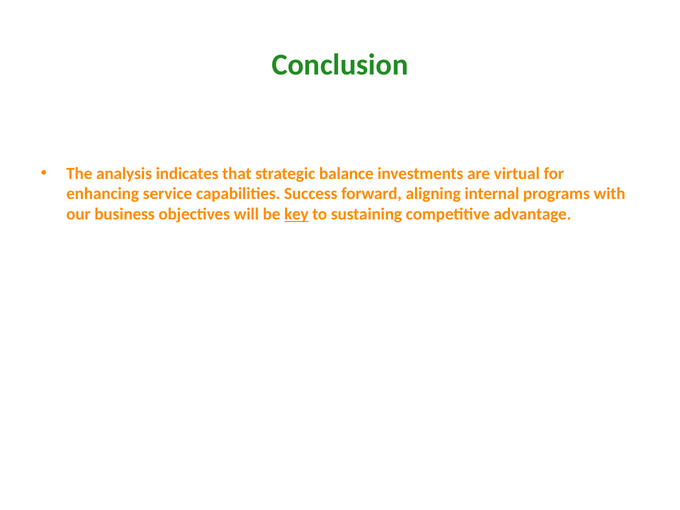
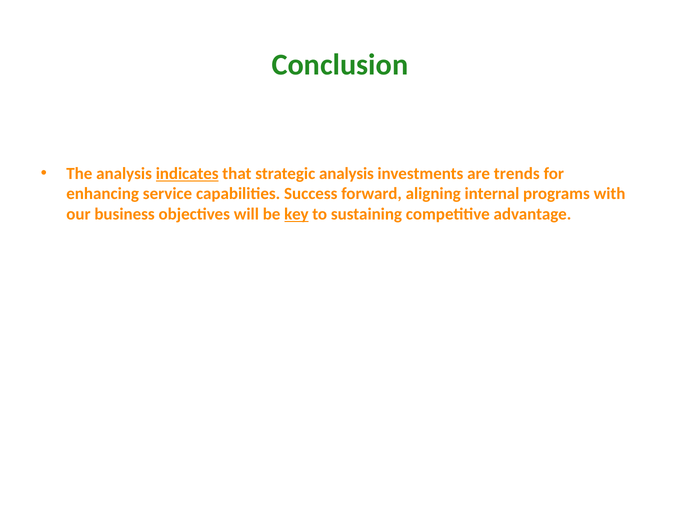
indicates underline: none -> present (187, 173)
strategic balance: balance -> analysis (346, 173)
virtual: virtual -> trends (517, 173)
